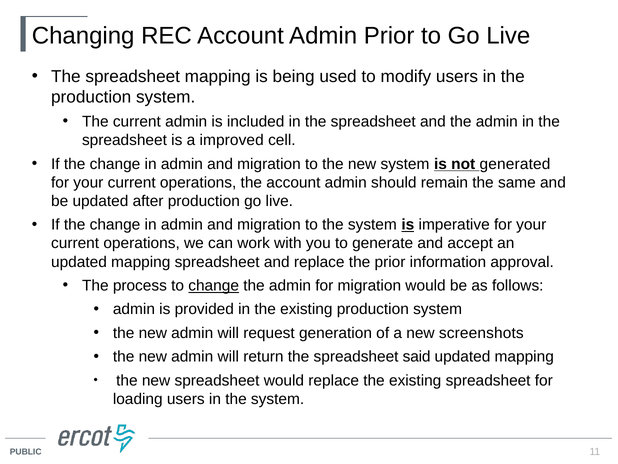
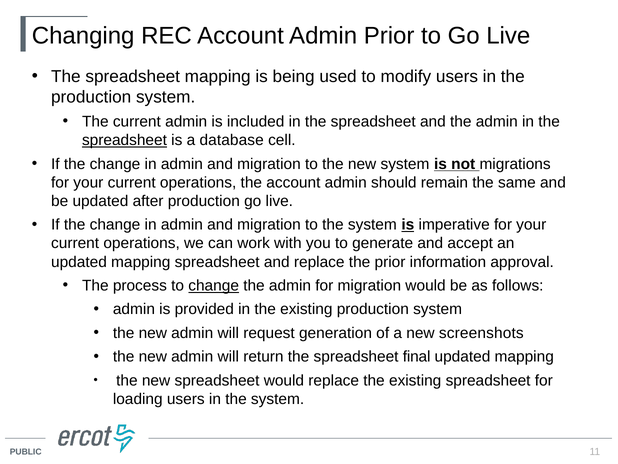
spreadsheet underline: none -> present (124, 140)
improved: improved -> database (232, 140)
generated: generated -> migrations (515, 164)
said: said -> final (417, 356)
